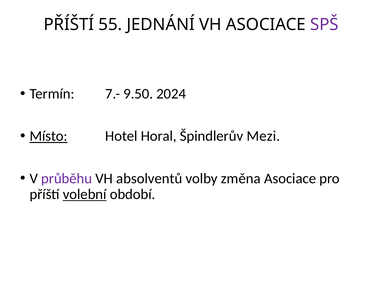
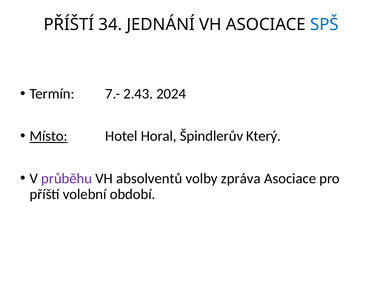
55: 55 -> 34 (110, 25)
SPŠ colour: purple -> blue (324, 25)
9.50: 9.50 -> 2.43 (138, 94)
Mezi: Mezi -> Který (264, 136)
změna: změna -> zpráva (241, 178)
volební underline: present -> none (85, 194)
